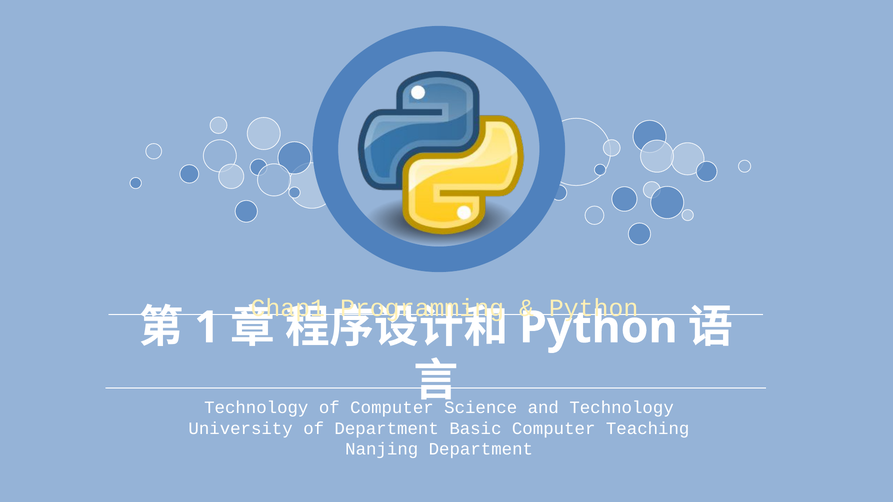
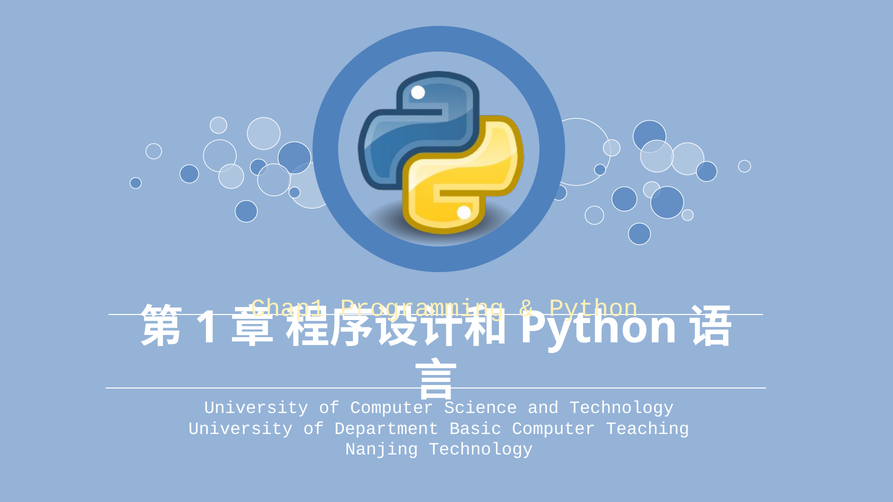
Technology: Technology -> University (256, 408)
Nanjing Department: Department -> Technology (481, 450)
